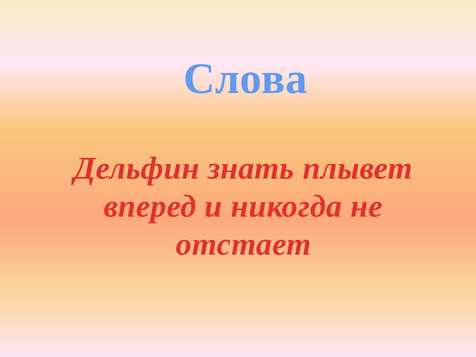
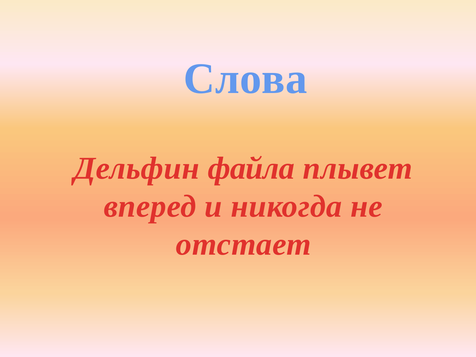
знать: знать -> файла (251, 168)
